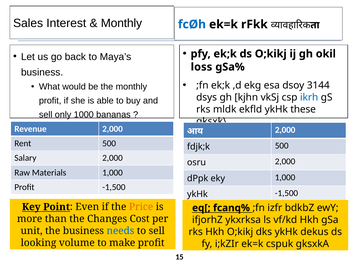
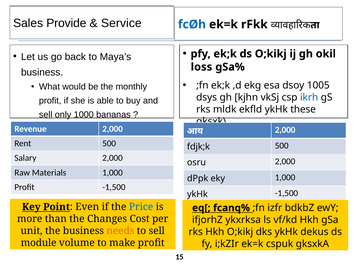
Interest: Interest -> Provide (66, 23)
Monthly: Monthly -> Service (121, 23)
3144: 3144 -> 1005 (318, 85)
Price colour: orange -> blue (141, 207)
needs colour: blue -> orange (120, 231)
looking: looking -> module (39, 243)
